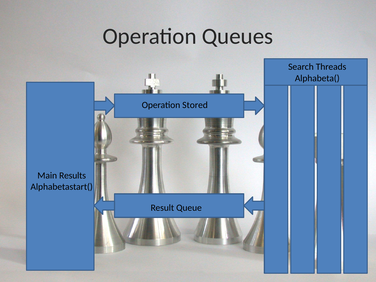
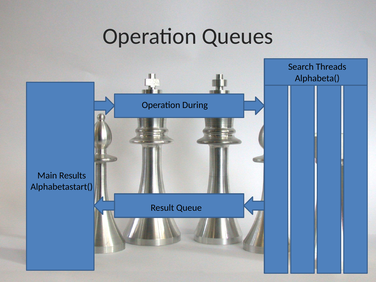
Stored: Stored -> During (195, 105)
